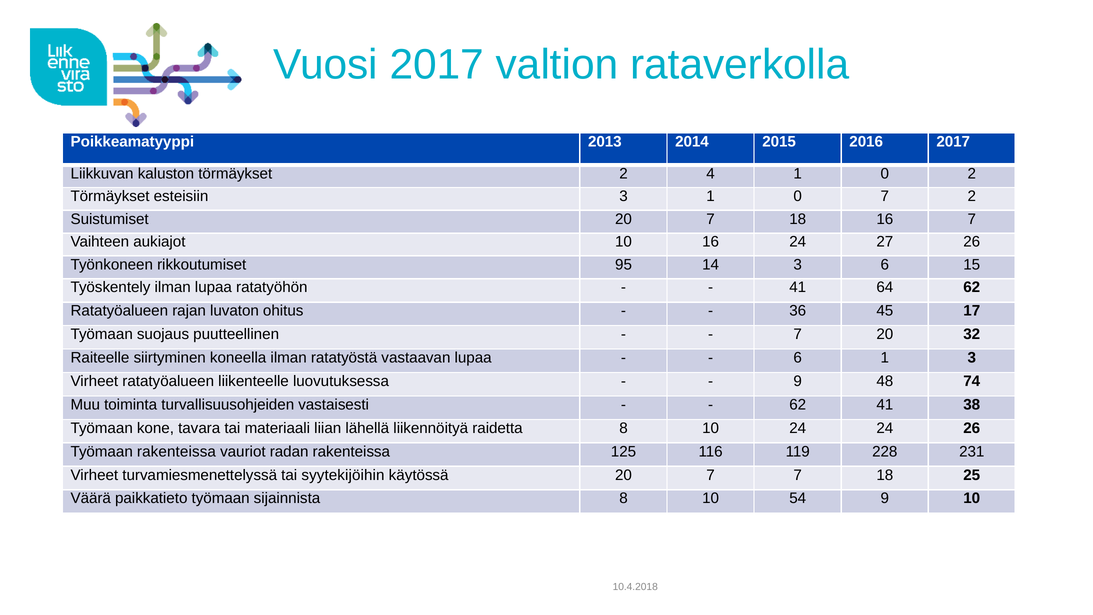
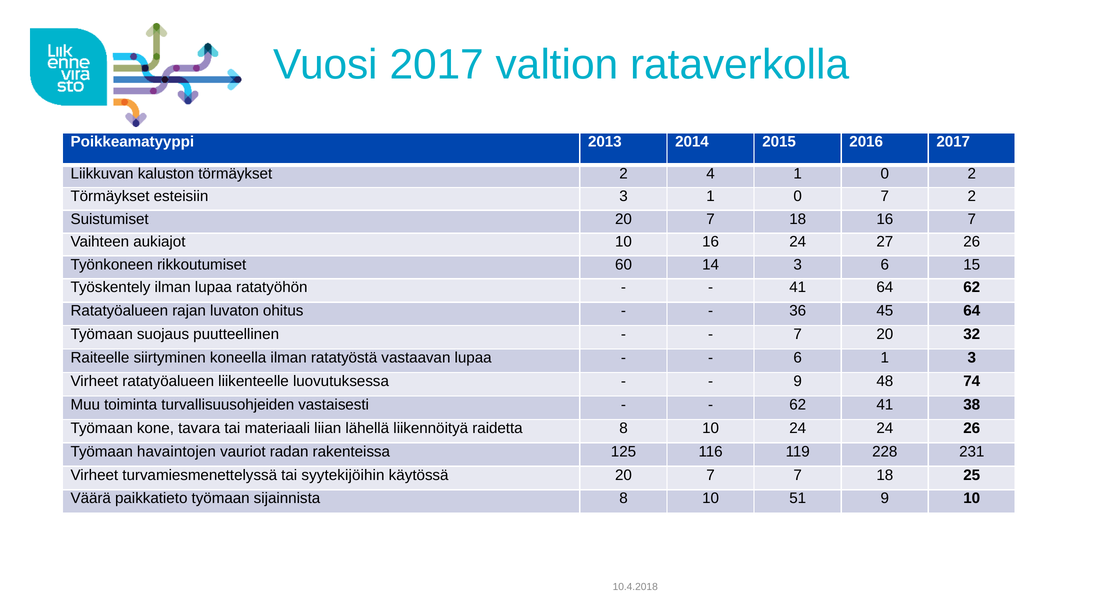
95: 95 -> 60 (624, 264)
45 17: 17 -> 64 (972, 311)
Työmaan rakenteissa: rakenteissa -> havaintojen (176, 451)
54: 54 -> 51 (798, 498)
